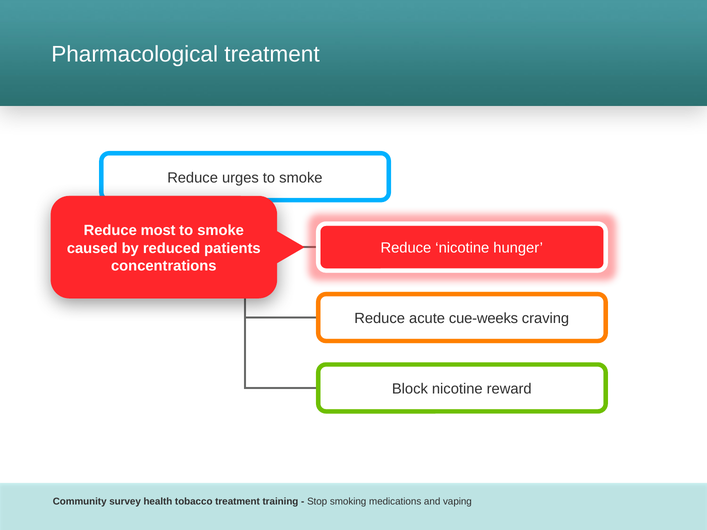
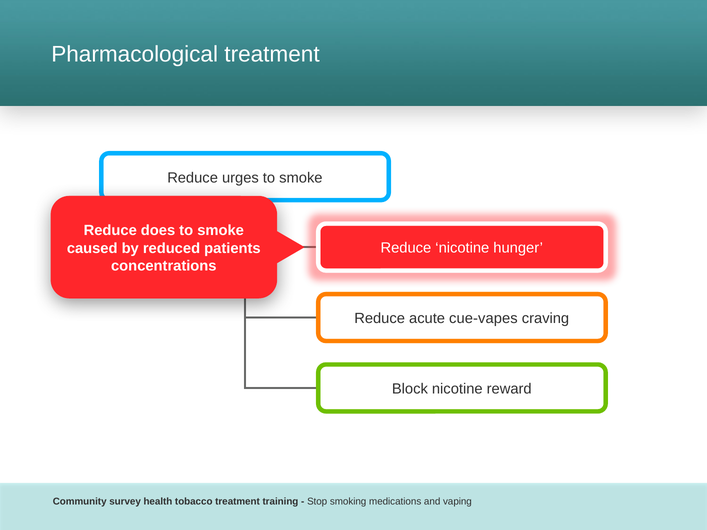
most: most -> does (158, 231)
cue-weeks: cue-weeks -> cue-vapes (483, 319)
